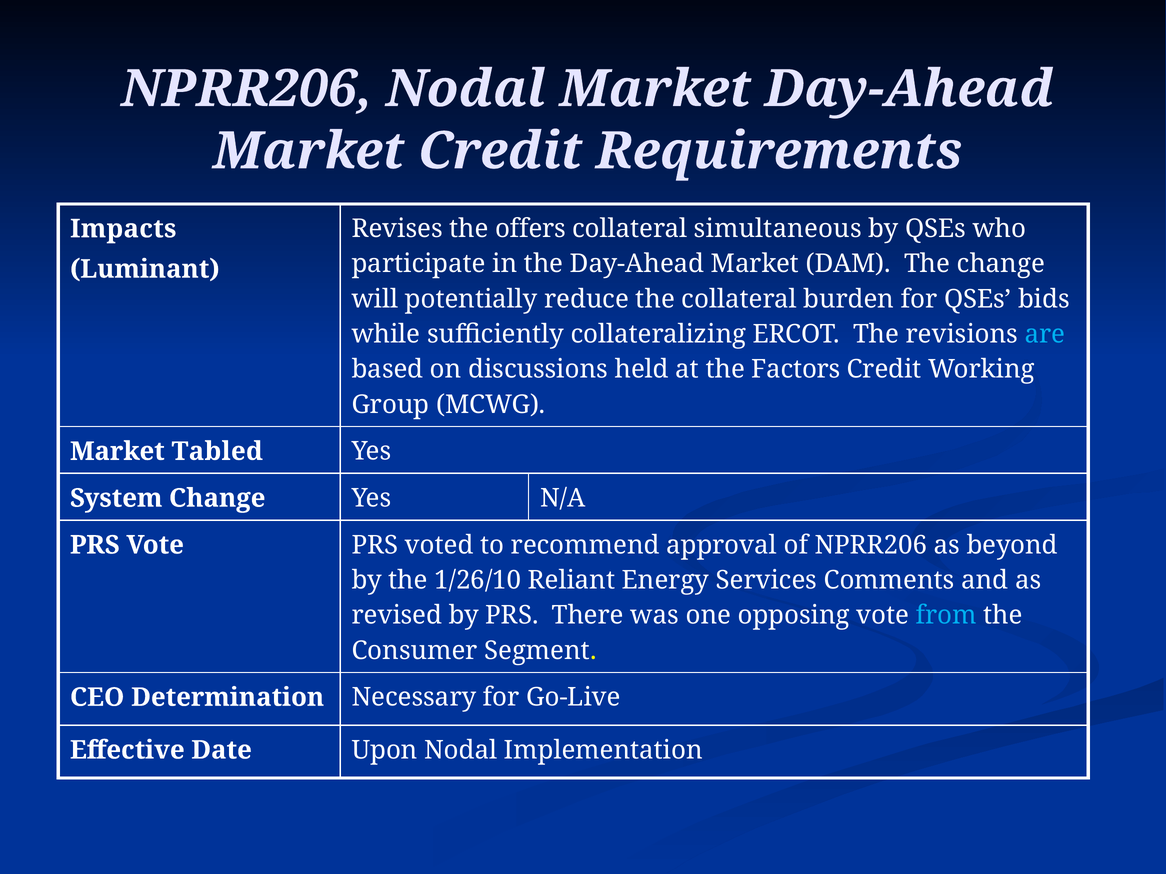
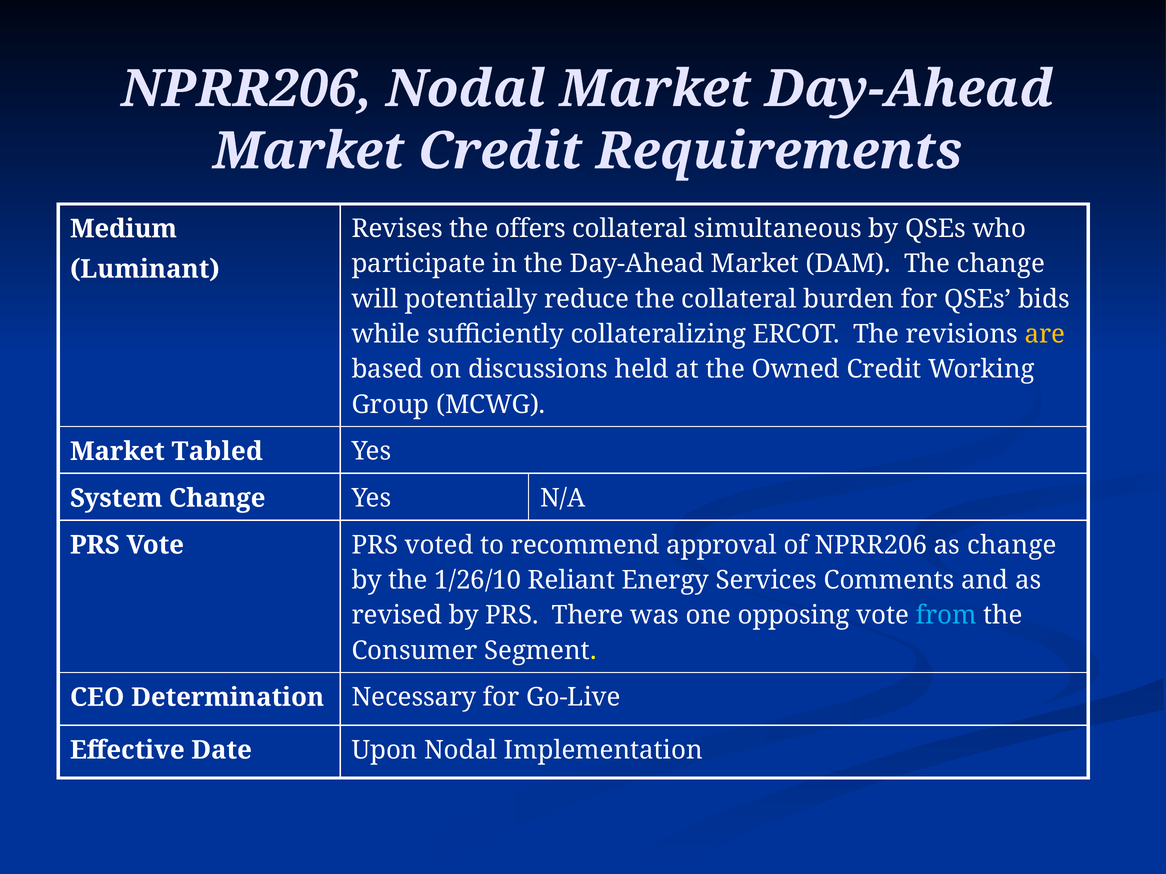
Impacts: Impacts -> Medium (123, 229)
are colour: light blue -> yellow (1045, 334)
Factors: Factors -> Owned (796, 370)
as beyond: beyond -> change (1012, 545)
